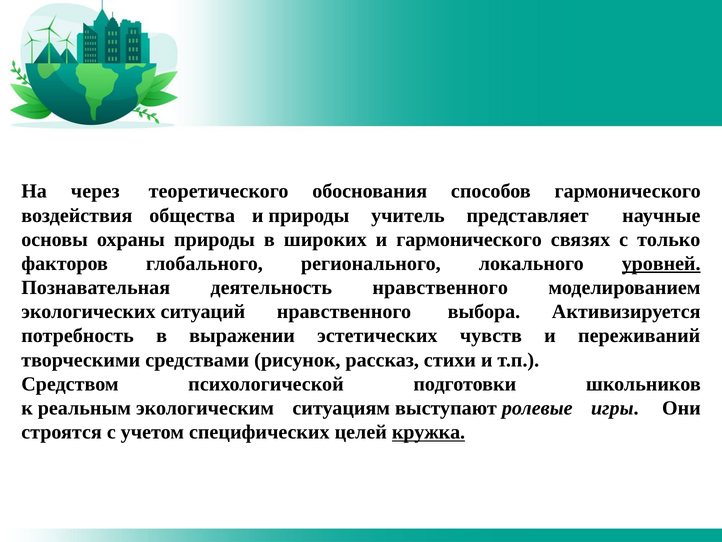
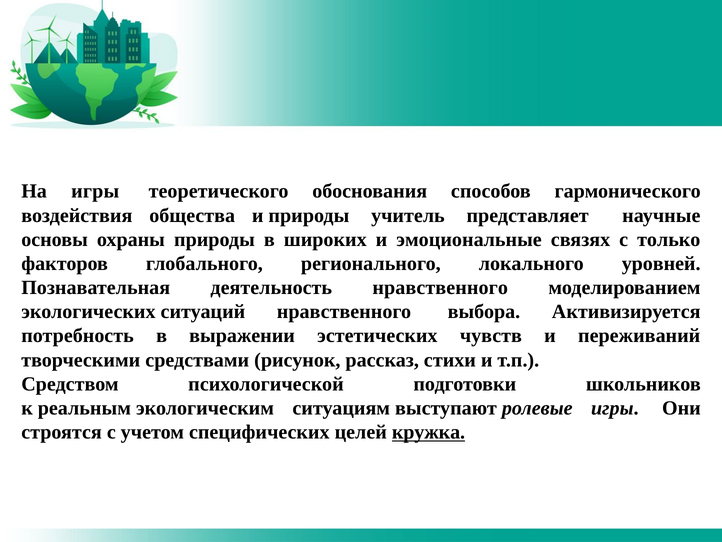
На через: через -> игры (95, 191)
и гармонического: гармонического -> эмоциональные (469, 239)
уровней underline: present -> none (661, 263)
